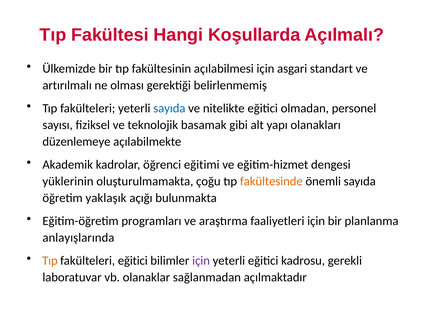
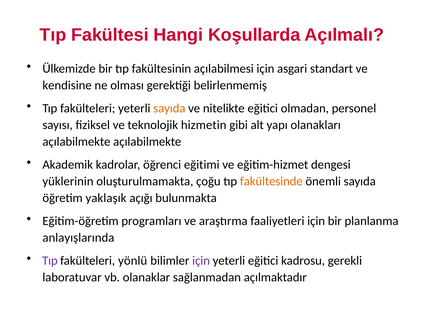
artırılmalı: artırılmalı -> kendisine (67, 85)
sayıda colour: blue -> orange (169, 108)
basamak: basamak -> hizmetin (204, 125)
düzenlemeye: düzenlemeye -> açılabilmekte (76, 141)
Tıp colour: orange -> purple (50, 260)
fakülteleri eğitici: eğitici -> yönlü (133, 260)
